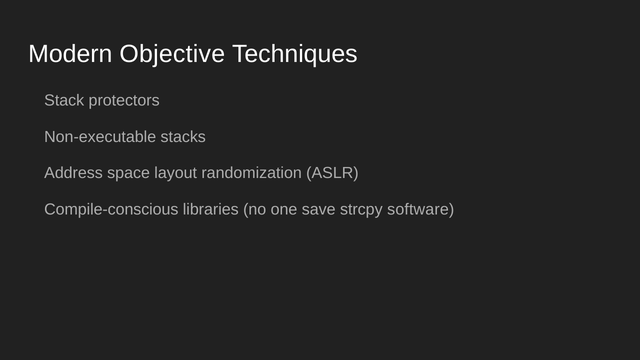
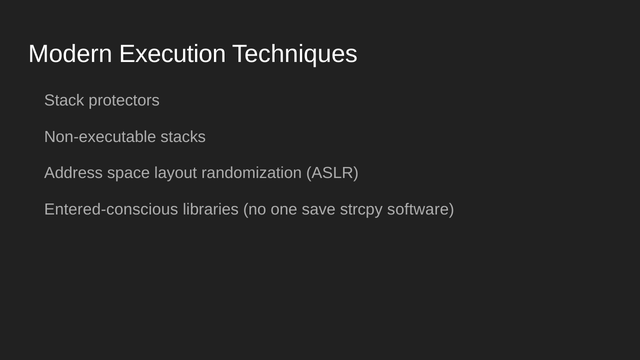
Objective: Objective -> Execution (173, 54)
Compile-conscious: Compile-conscious -> Entered-conscious (111, 209)
